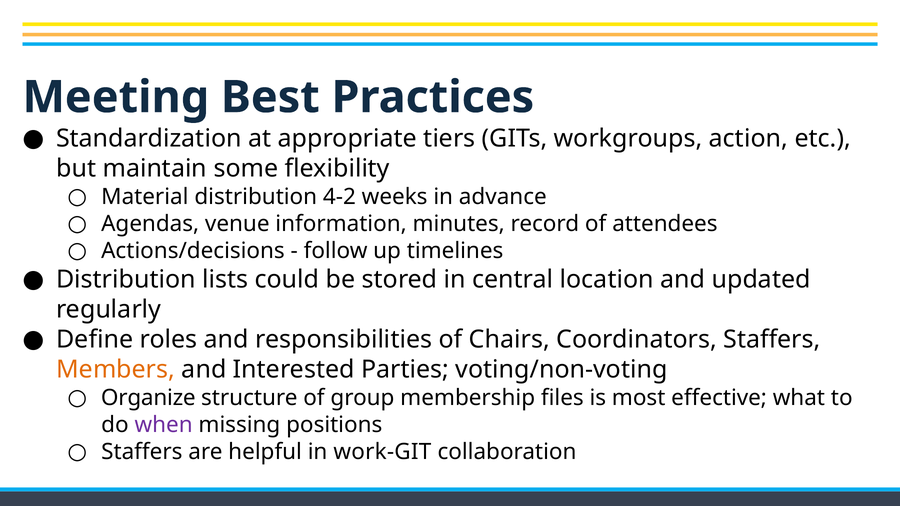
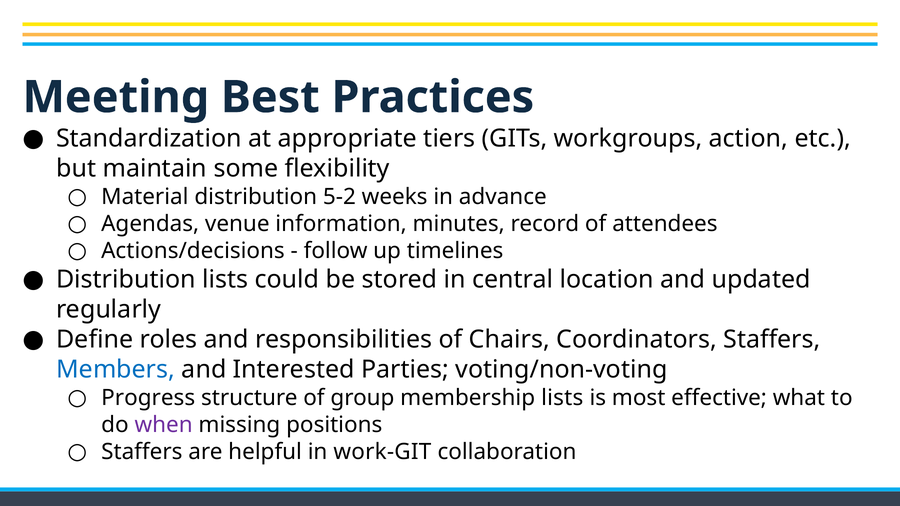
4-2: 4-2 -> 5-2 (339, 197)
Members colour: orange -> blue (116, 370)
Organize: Organize -> Progress (148, 398)
membership files: files -> lists (562, 398)
